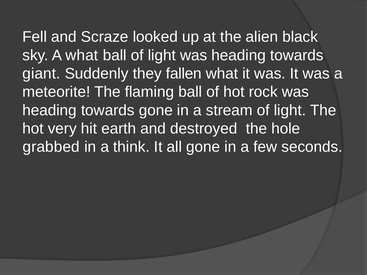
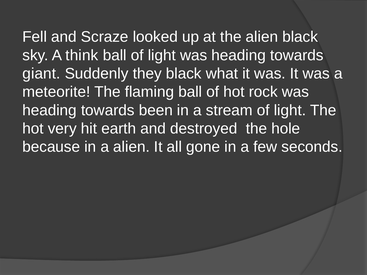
A what: what -> think (82, 55)
they fallen: fallen -> black (184, 74)
towards gone: gone -> been (156, 110)
grabbed: grabbed -> because (51, 147)
a think: think -> alien (131, 147)
